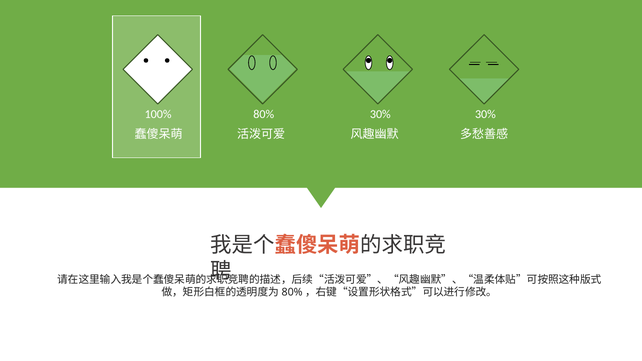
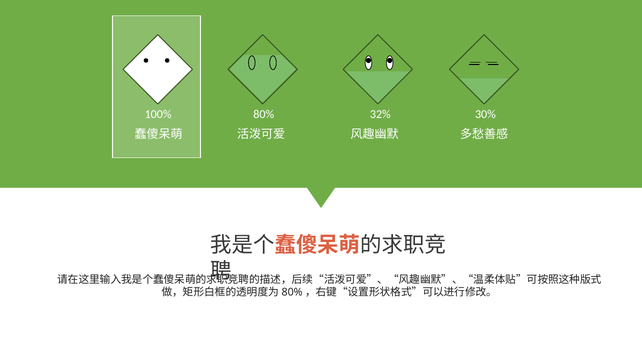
80% 30%: 30% -> 32% (380, 114)
